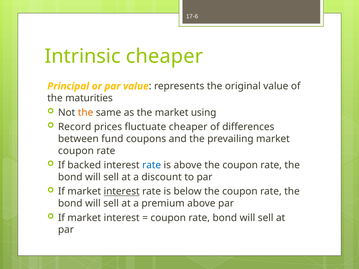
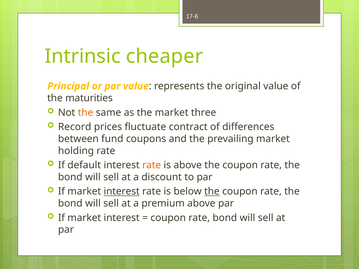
using: using -> three (204, 113)
fluctuate cheaper: cheaper -> contract (188, 127)
coupon: coupon -> holding (76, 151)
backed: backed -> default (84, 165)
rate colour: blue -> orange (152, 165)
the underline: none -> present (212, 192)
